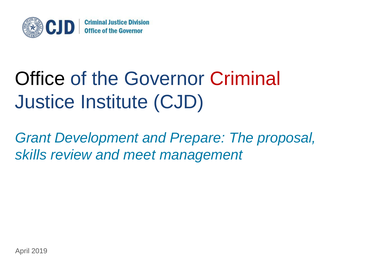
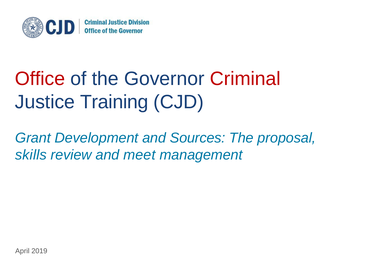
Office colour: black -> red (40, 79)
Institute: Institute -> Training (114, 102)
Prepare: Prepare -> Sources (198, 138)
